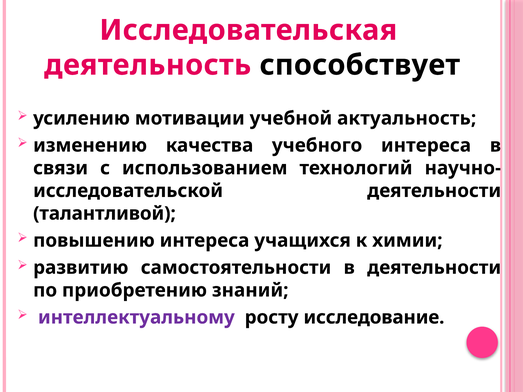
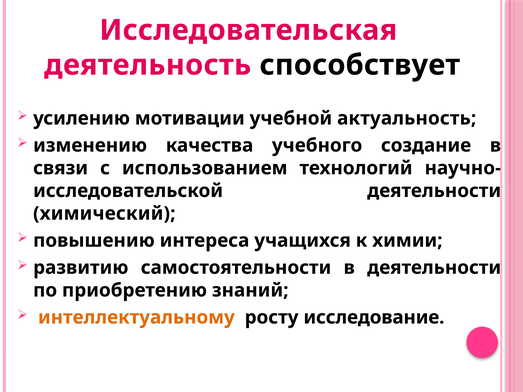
учебного интереса: интереса -> создание (426, 145)
талантливой: талантливой -> химический (104, 214)
интеллектуальному colour: purple -> orange (136, 318)
